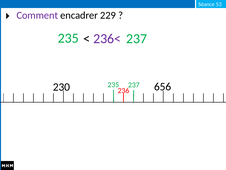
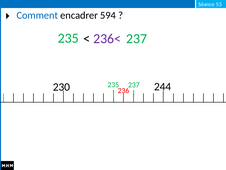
Comment colour: purple -> blue (37, 15)
229: 229 -> 594 (108, 15)
656: 656 -> 244 (163, 86)
